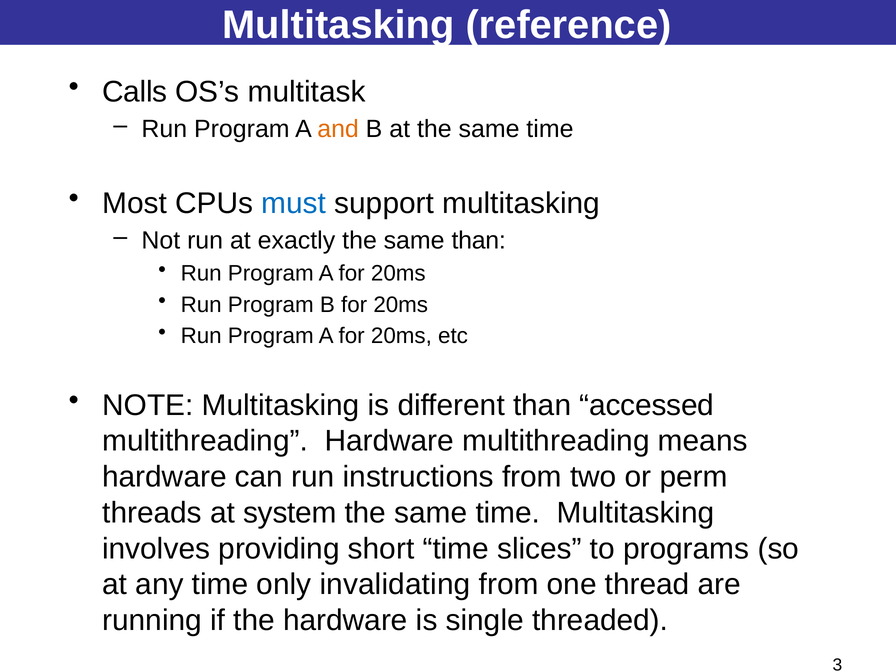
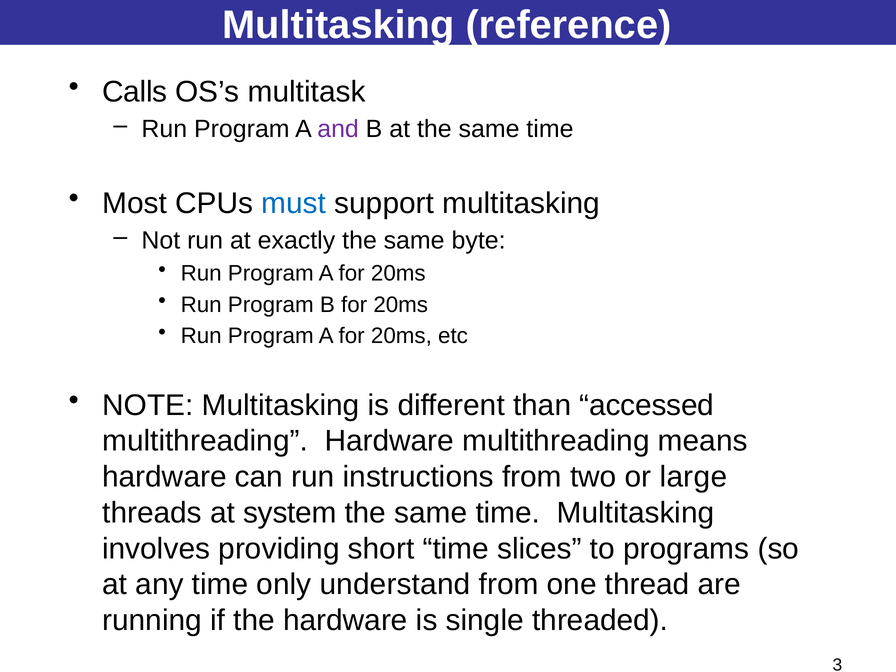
and colour: orange -> purple (338, 129)
same than: than -> byte (479, 241)
perm: perm -> large (693, 477)
invalidating: invalidating -> understand (395, 584)
